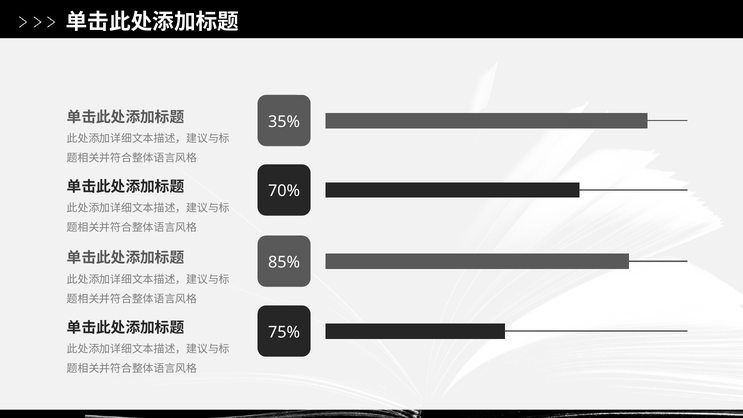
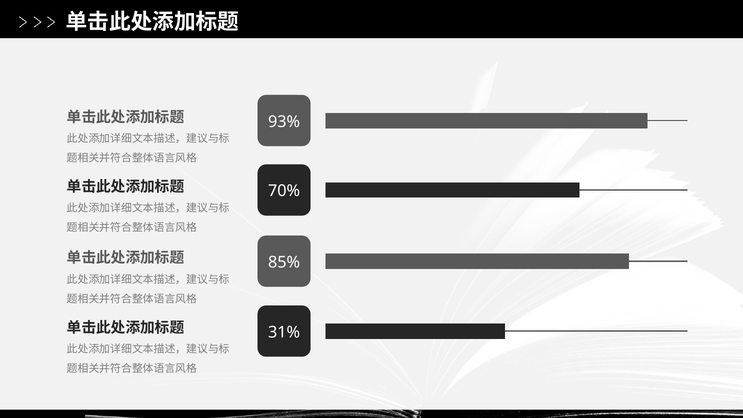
35%: 35% -> 93% (284, 122)
75%: 75% -> 31% (284, 332)
